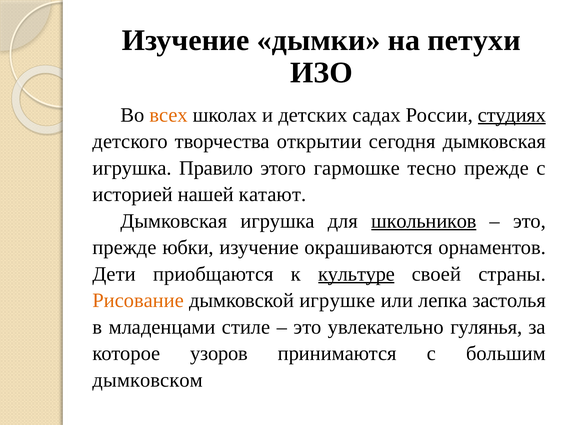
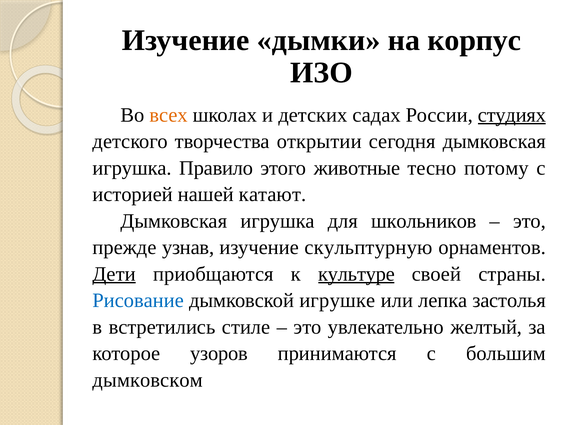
петухи: петухи -> корпус (474, 40)
гармошке: гармошке -> животные (357, 168)
тесно прежде: прежде -> потому (496, 168)
школьников underline: present -> none (424, 221)
юбки: юбки -> узнав (188, 248)
окрашиваются: окрашиваются -> скульптурную (369, 248)
Дети underline: none -> present (114, 274)
Рисование colour: orange -> blue (138, 301)
младенцами: младенцами -> встретились (162, 327)
гулянья: гулянья -> желтый (486, 327)
